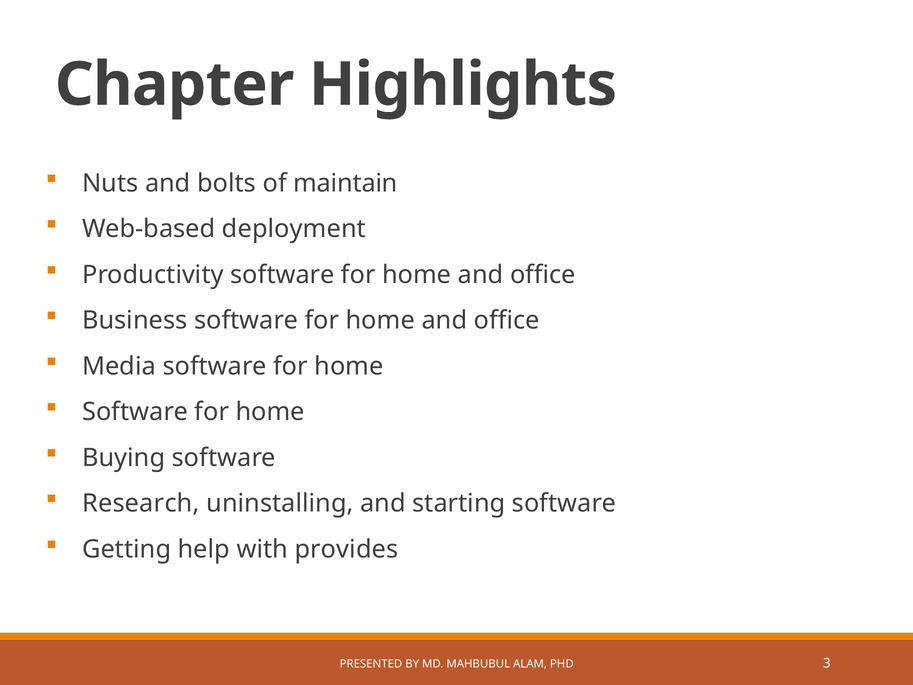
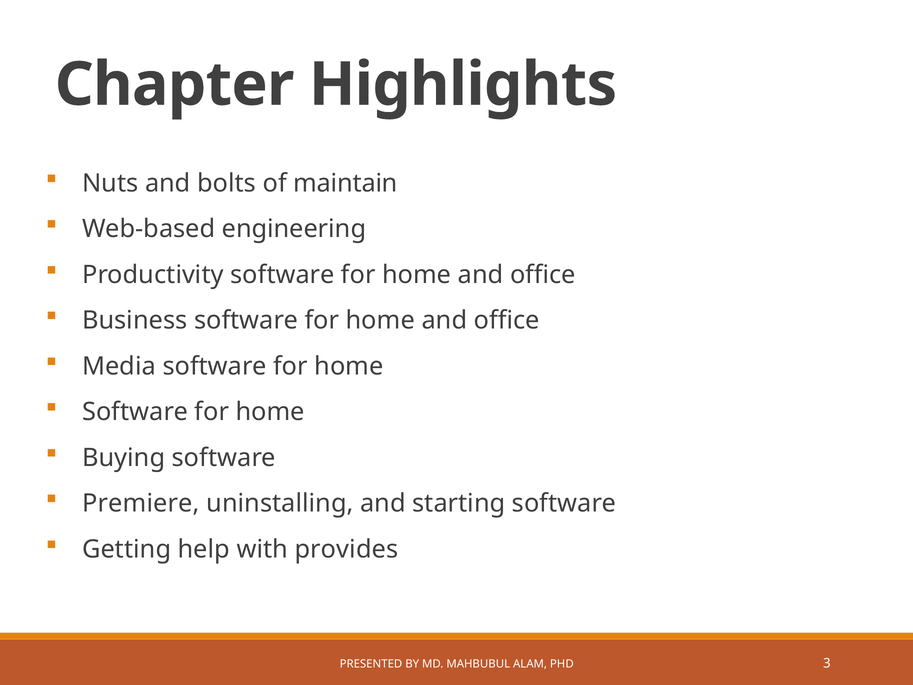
deployment: deployment -> engineering (294, 229)
Research: Research -> Premiere (141, 503)
